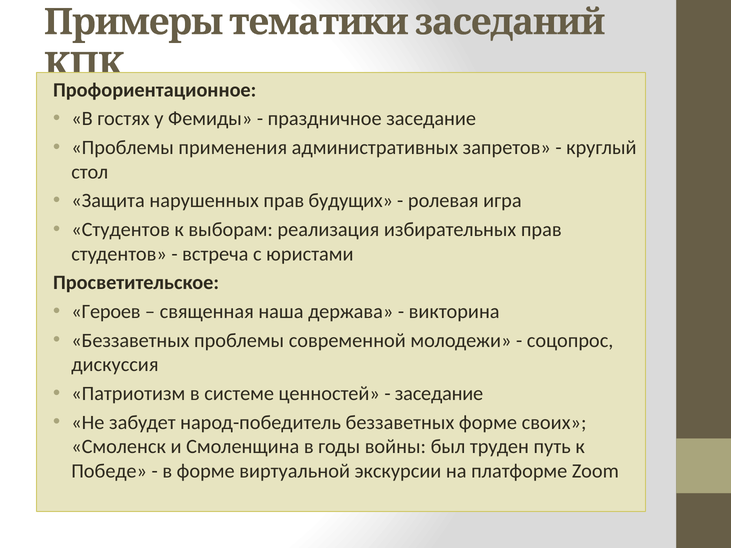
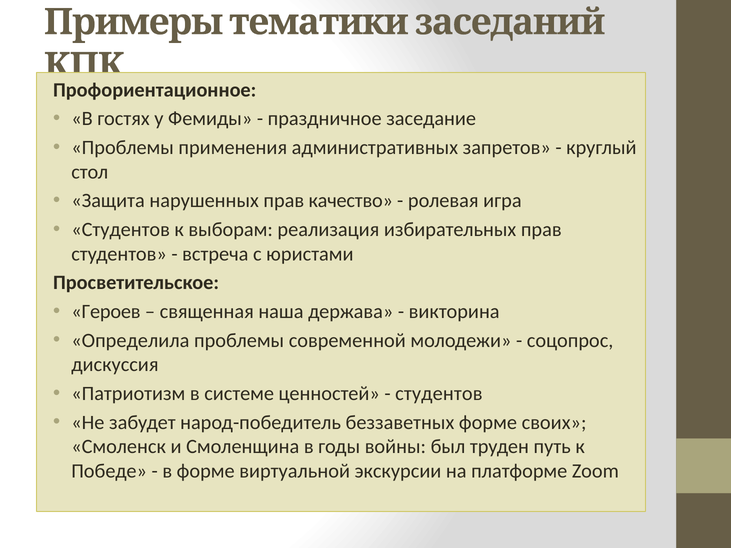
будущих: будущих -> качество (351, 201)
Беззаветных: Беззаветных -> Определила (130, 341)
заседание: заседание -> студентов (439, 394)
